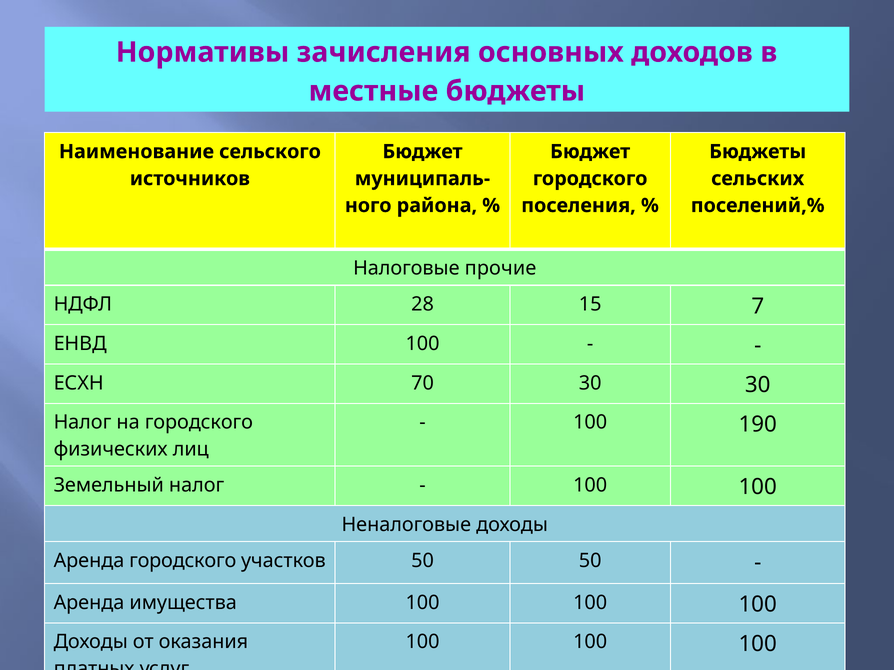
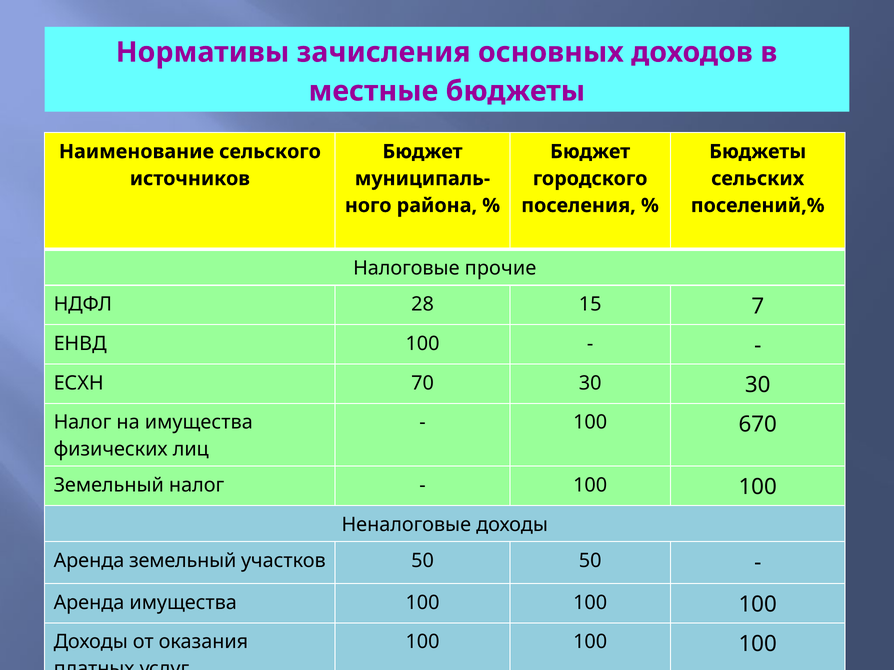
на городского: городского -> имущества (199, 423)
190: 190 -> 670 (758, 425)
Аренда городского: городского -> земельный (183, 561)
